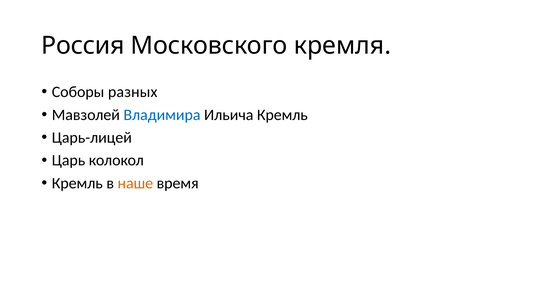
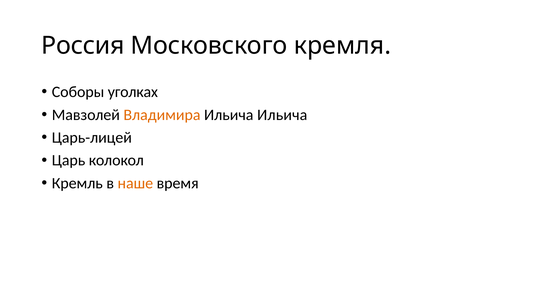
разных: разных -> уголках (133, 92)
Владимира colour: blue -> orange (162, 115)
Ильича Кремль: Кремль -> Ильича (282, 115)
